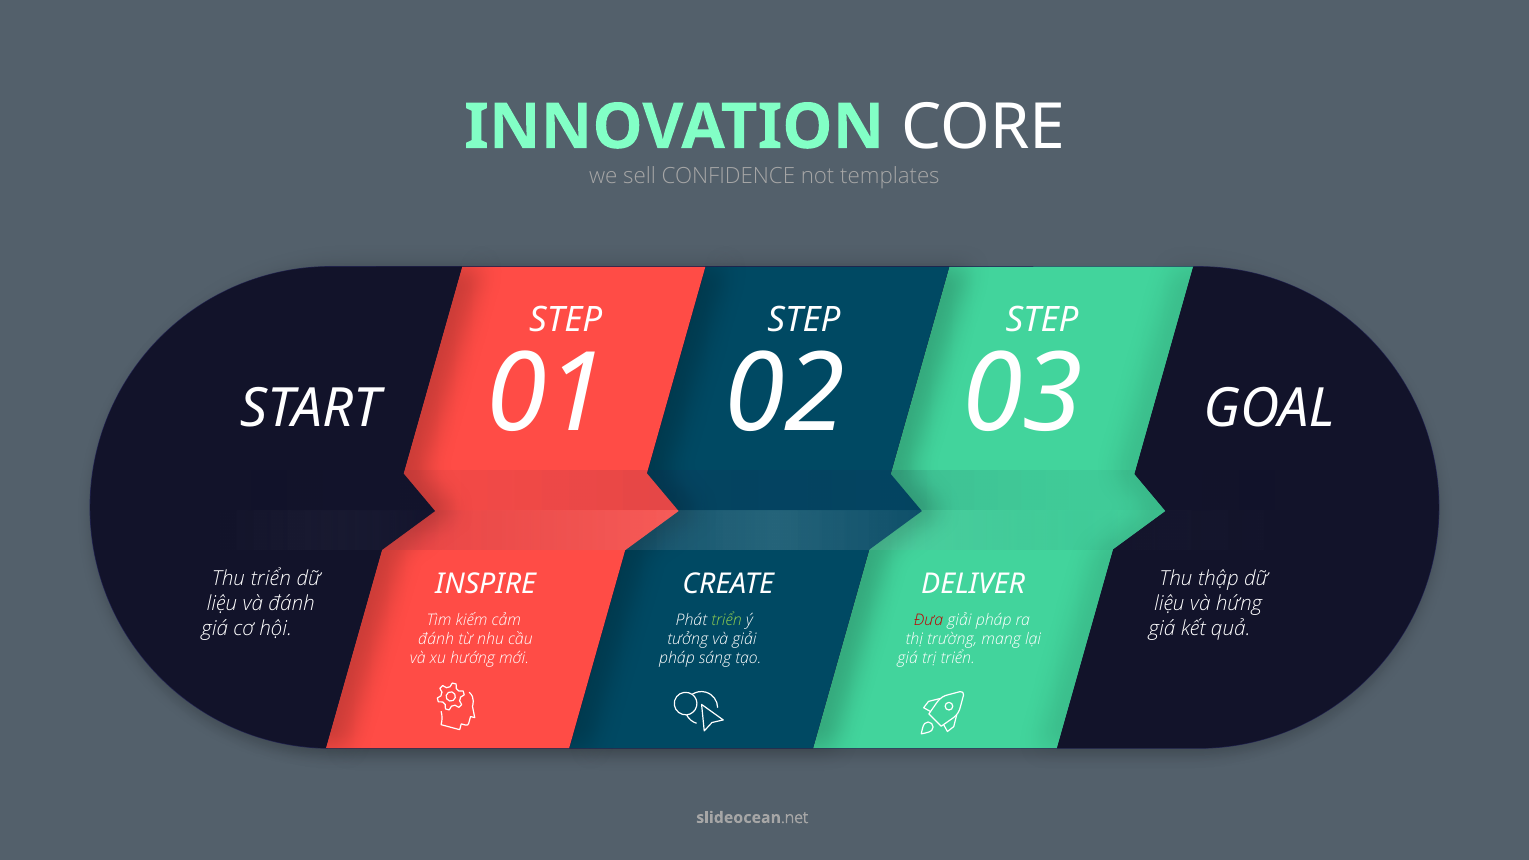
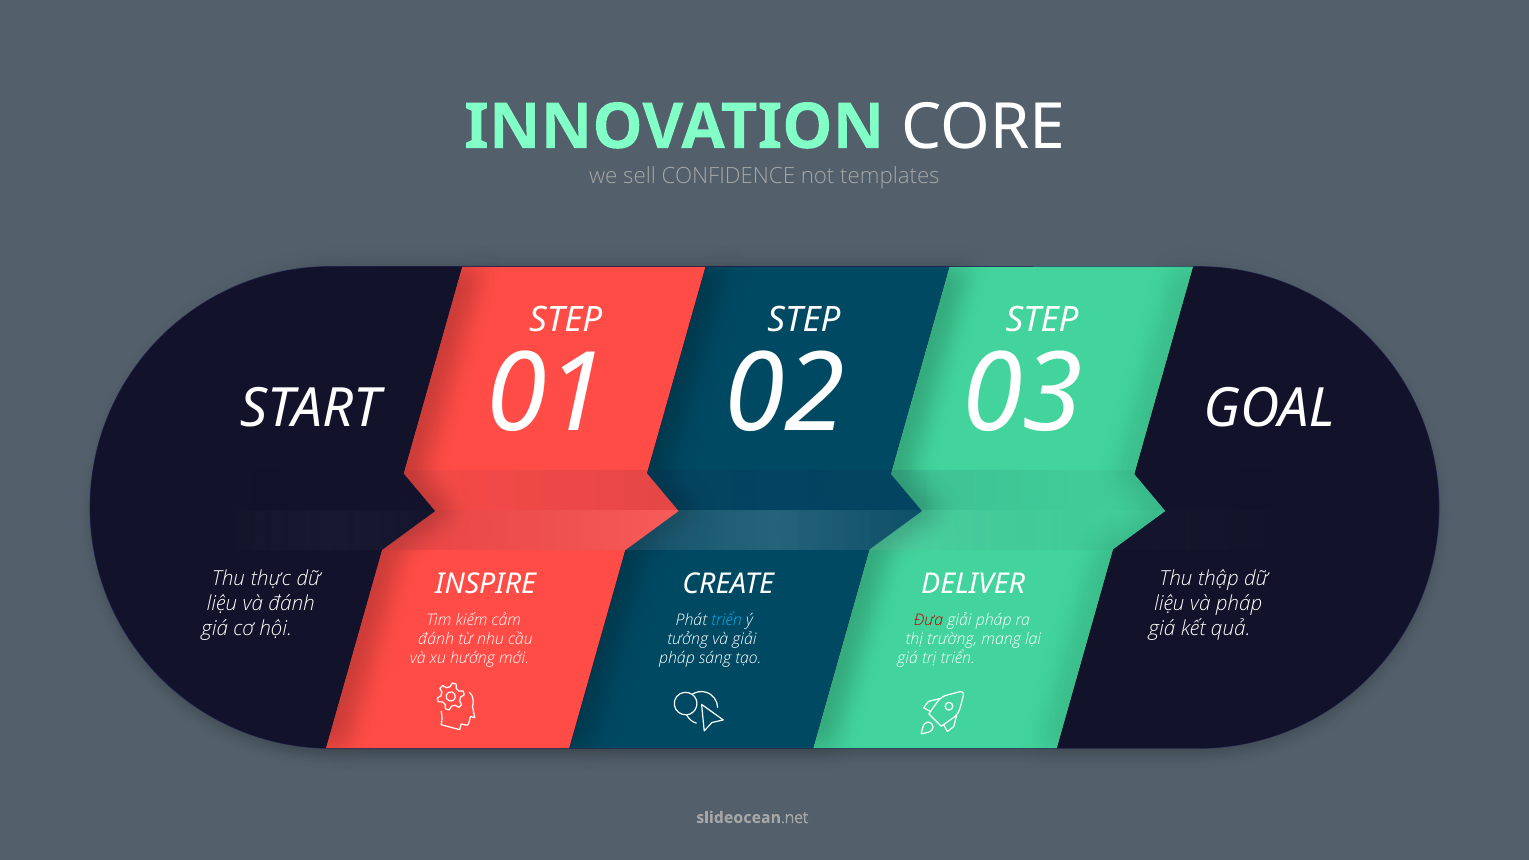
Thu triển: triển -> thực (271, 579)
và hứng: hứng -> pháp (1239, 604)
triển colour: light green -> light blue (727, 620)
